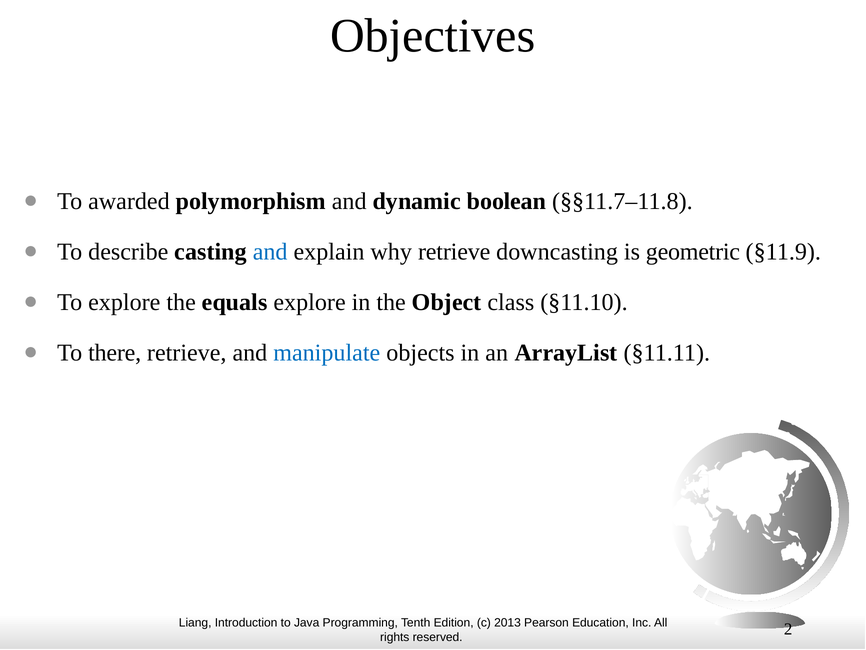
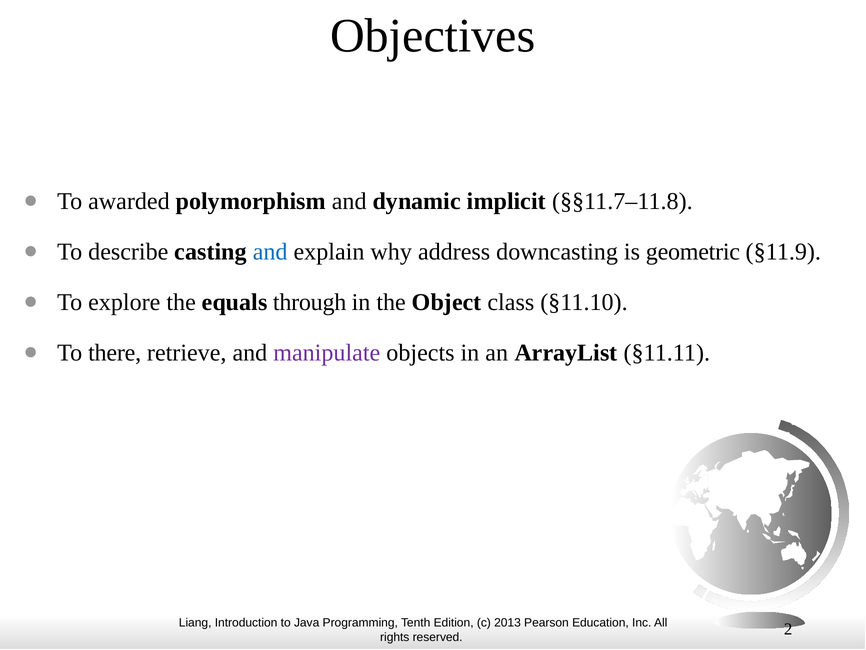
boolean: boolean -> implicit (506, 201)
why retrieve: retrieve -> address (454, 251)
equals explore: explore -> through (310, 302)
manipulate colour: blue -> purple (327, 353)
